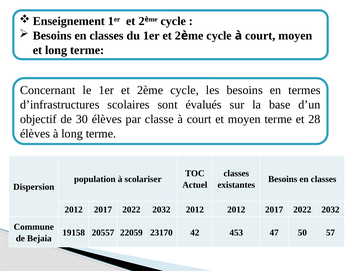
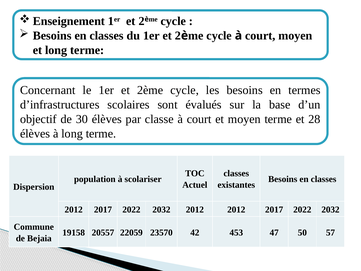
23170: 23170 -> 23570 (161, 232)
